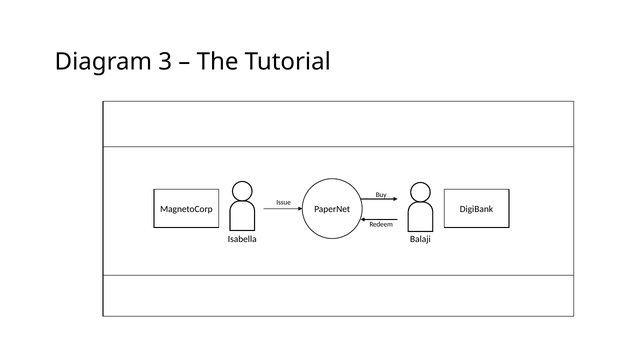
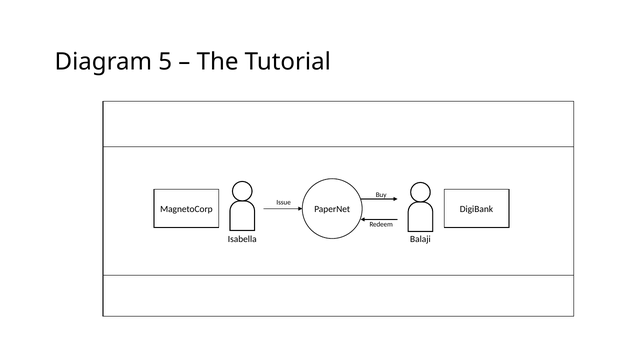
3: 3 -> 5 (165, 62)
